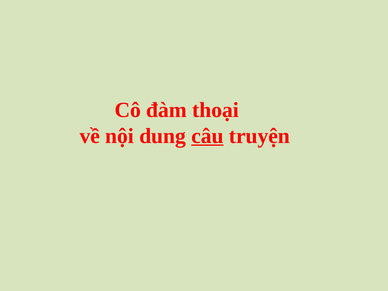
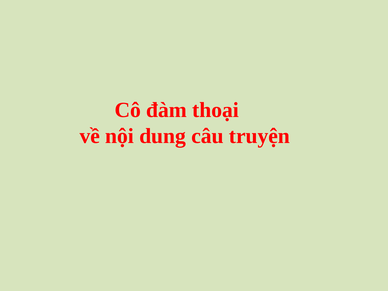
câu underline: present -> none (207, 136)
